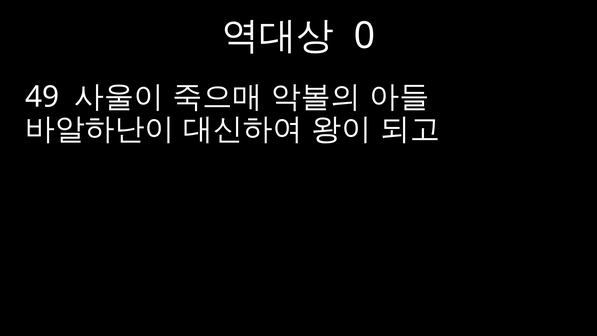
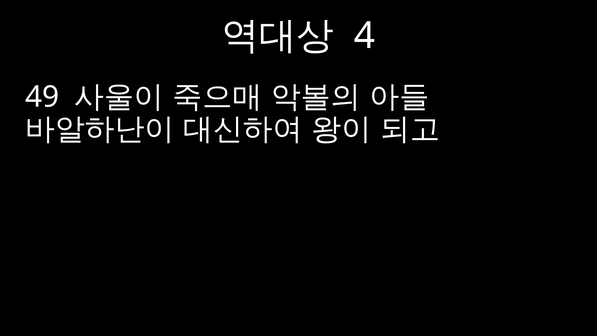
0: 0 -> 4 (364, 36)
